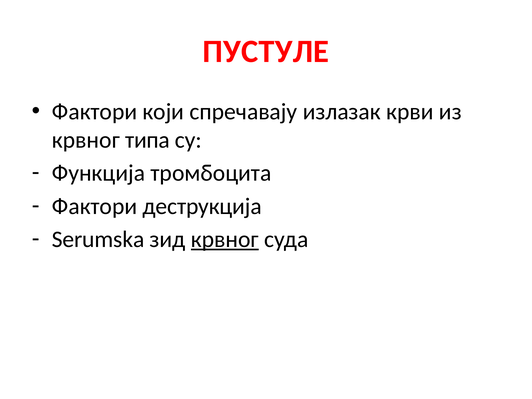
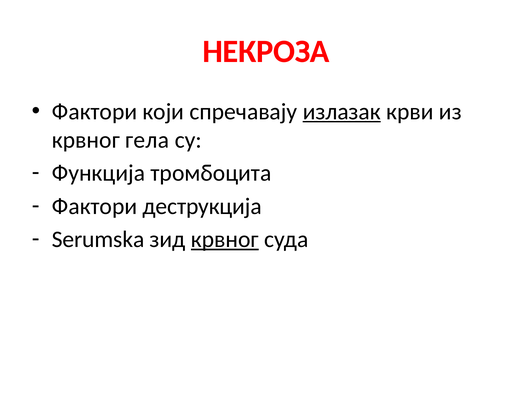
ПУСТУЛЕ: ПУСТУЛЕ -> НЕКРОЗА (266, 51)
излазак underline: none -> present (342, 112)
типа: типа -> гела (147, 140)
